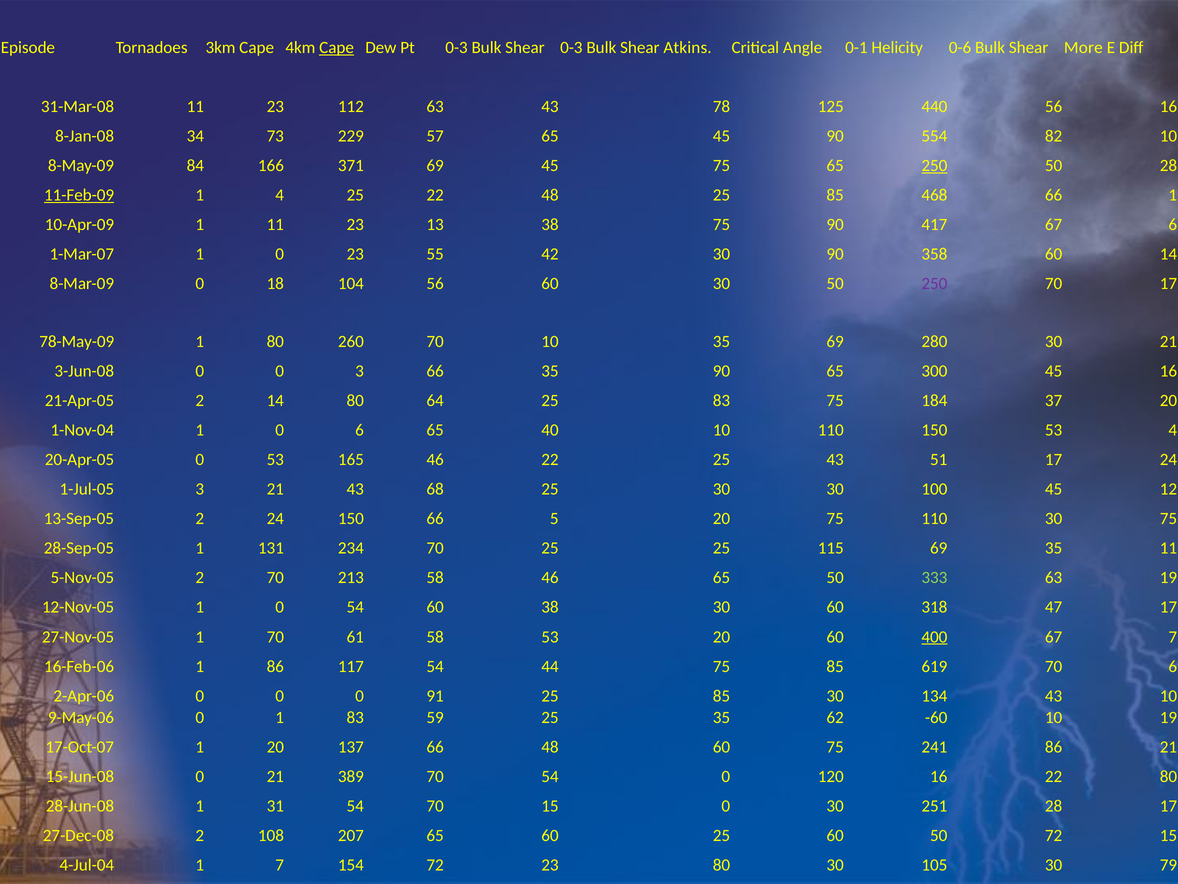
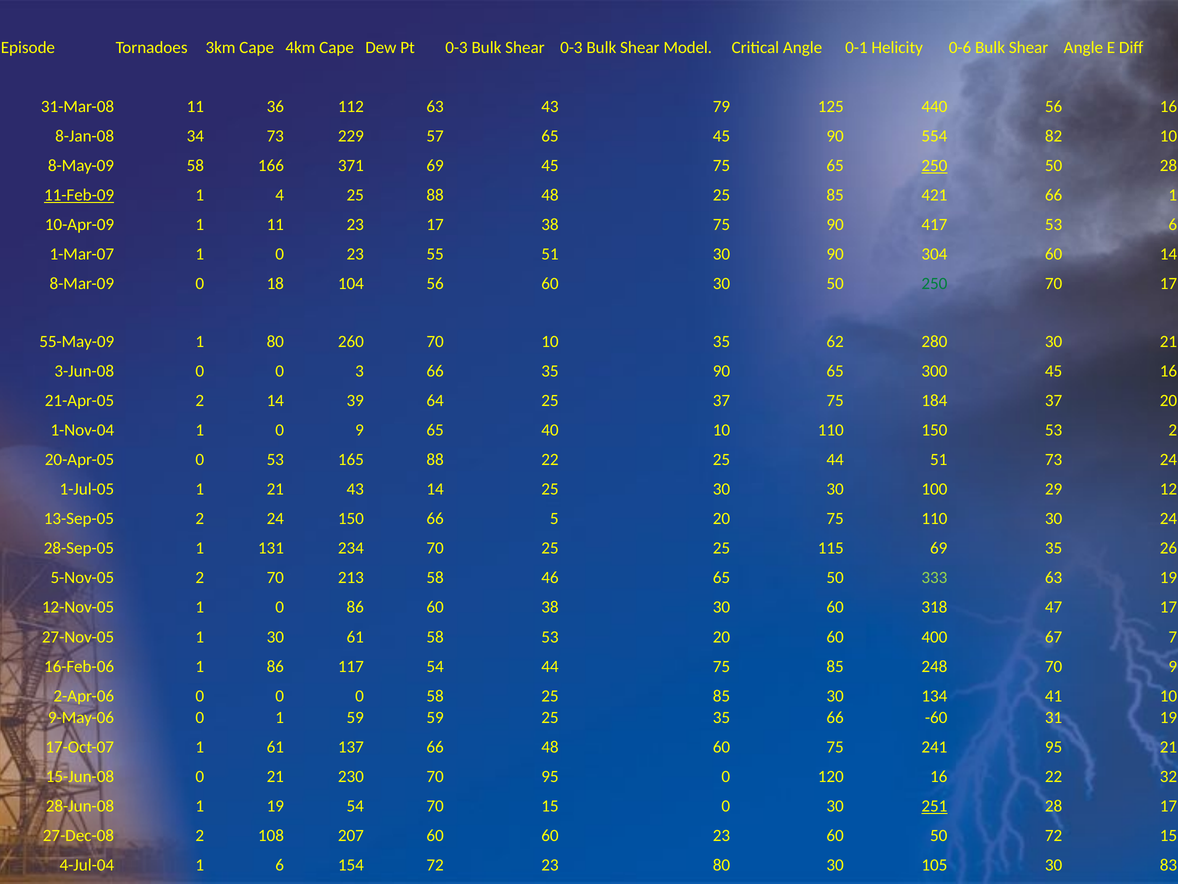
Cape underline: present -> none (337, 48)
Atkins: Atkins -> Model (688, 48)
Shear More: More -> Angle (1083, 48)
31-Mar-08 11 23: 23 -> 36 (275, 107)
78: 78 -> 79 (721, 107)
8-May-09 84: 84 -> 58 (195, 166)
25 22: 22 -> 88 (435, 195)
468: 468 -> 421 (934, 195)
23 13: 13 -> 17 (435, 225)
417 67: 67 -> 53 (1054, 225)
55 42: 42 -> 51 (550, 254)
358: 358 -> 304 (934, 254)
250 colour: purple -> green (934, 284)
78-May-09: 78-May-09 -> 55-May-09 (77, 342)
35 69: 69 -> 62 (835, 342)
14 80: 80 -> 39 (355, 401)
25 83: 83 -> 37 (721, 401)
0 6: 6 -> 9 (360, 430)
53 4: 4 -> 2 (1173, 430)
165 46: 46 -> 88 (435, 460)
25 43: 43 -> 44 (835, 460)
51 17: 17 -> 73 (1054, 460)
1-Jul-05 3: 3 -> 1 (200, 489)
43 68: 68 -> 14 (435, 489)
100 45: 45 -> 29 (1054, 489)
30 75: 75 -> 24 (1168, 519)
35 11: 11 -> 26 (1168, 548)
0 54: 54 -> 86 (355, 607)
1 70: 70 -> 30 (275, 636)
400 underline: present -> none (934, 636)
619: 619 -> 248 (934, 666)
70 6: 6 -> 9 (1173, 666)
0 91: 91 -> 58 (435, 695)
134 43: 43 -> 41 (1054, 695)
1 83: 83 -> 59 (355, 717)
35 62: 62 -> 66 (835, 717)
-60 10: 10 -> 31 (1054, 717)
1 20: 20 -> 61 (275, 747)
241 86: 86 -> 95 (1054, 747)
389: 389 -> 230 (351, 776)
70 54: 54 -> 95 (550, 776)
22 80: 80 -> 32 (1168, 776)
1 31: 31 -> 19 (275, 806)
251 underline: none -> present (934, 806)
207 65: 65 -> 60 (435, 835)
60 25: 25 -> 23 (721, 835)
1 7: 7 -> 6 (280, 865)
79: 79 -> 83 (1168, 865)
